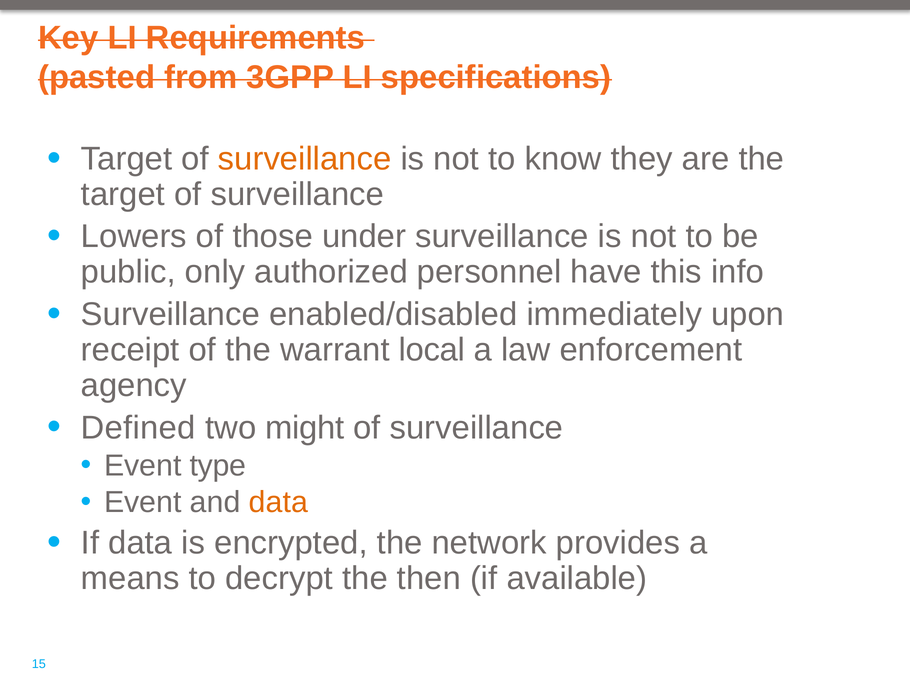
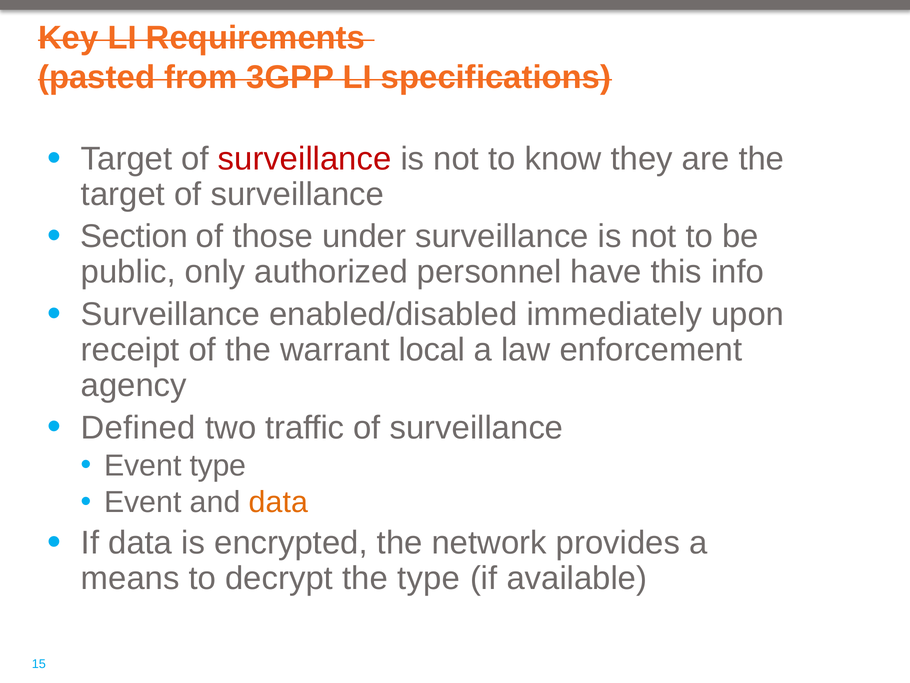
surveillance colour: orange -> red (305, 159)
Lowers: Lowers -> Section (134, 236)
might: might -> traffic (305, 427)
the then: then -> type (429, 578)
